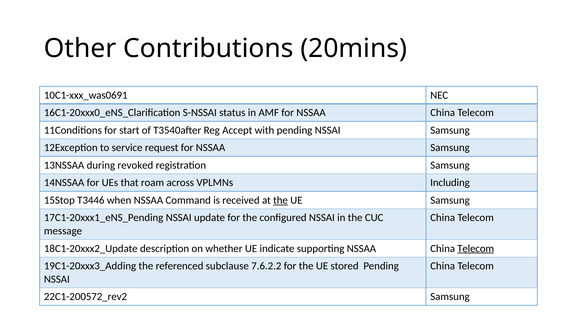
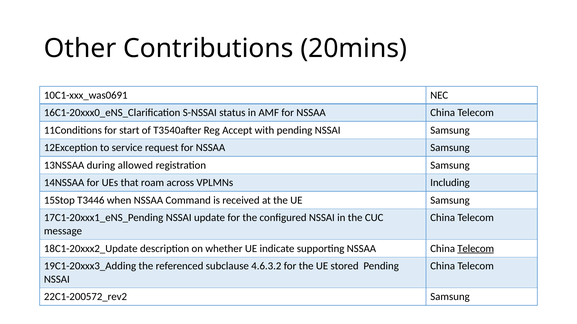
revoked: revoked -> allowed (135, 165)
the underline: present -> none (281, 201)
7.6.2.2: 7.6.2.2 -> 4.6.3.2 (266, 266)
